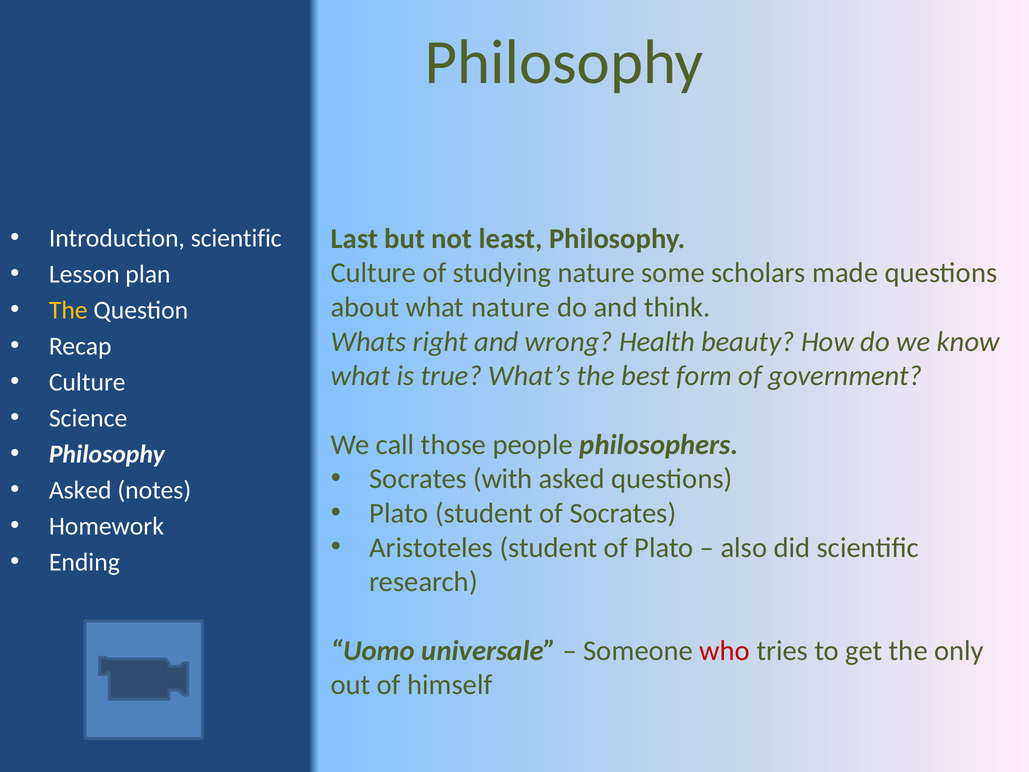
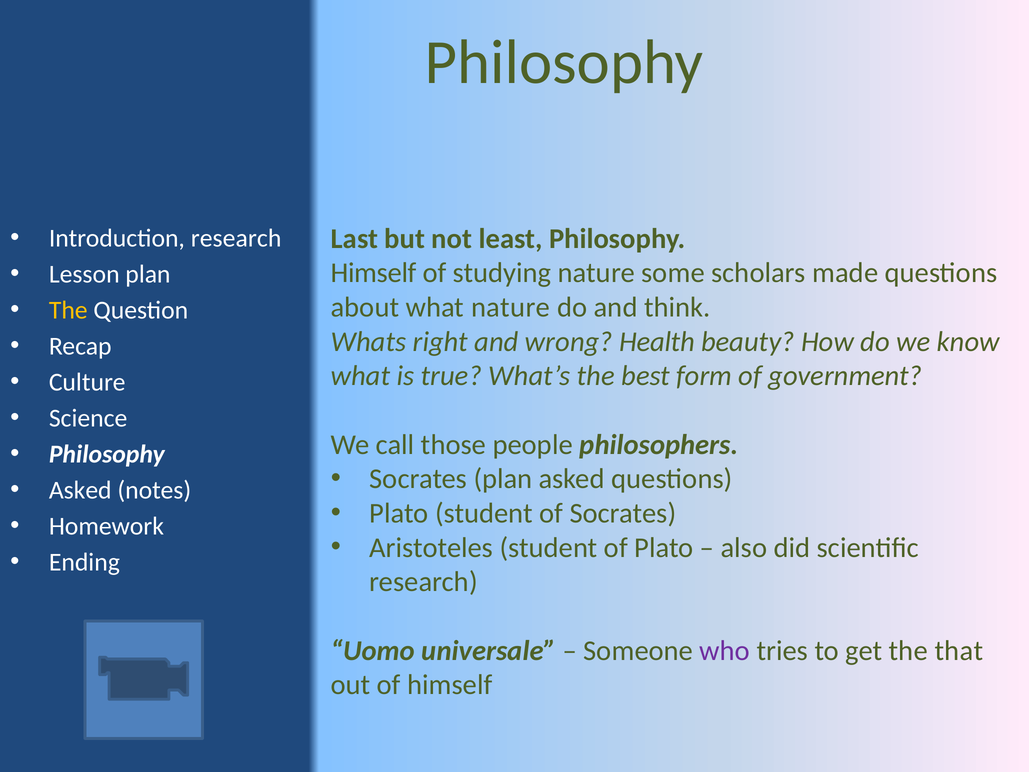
Introduction scientific: scientific -> research (236, 238)
Culture: Culture -> Himself (374, 273)
Socrates with: with -> plan (503, 479)
who colour: red -> purple (725, 650)
only: only -> that (959, 650)
